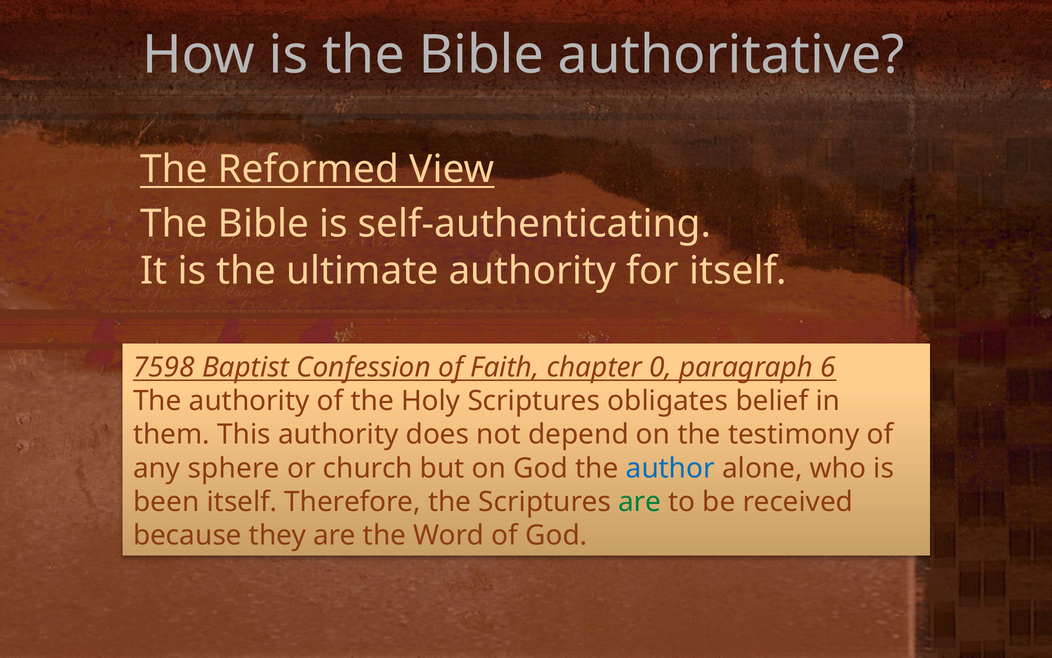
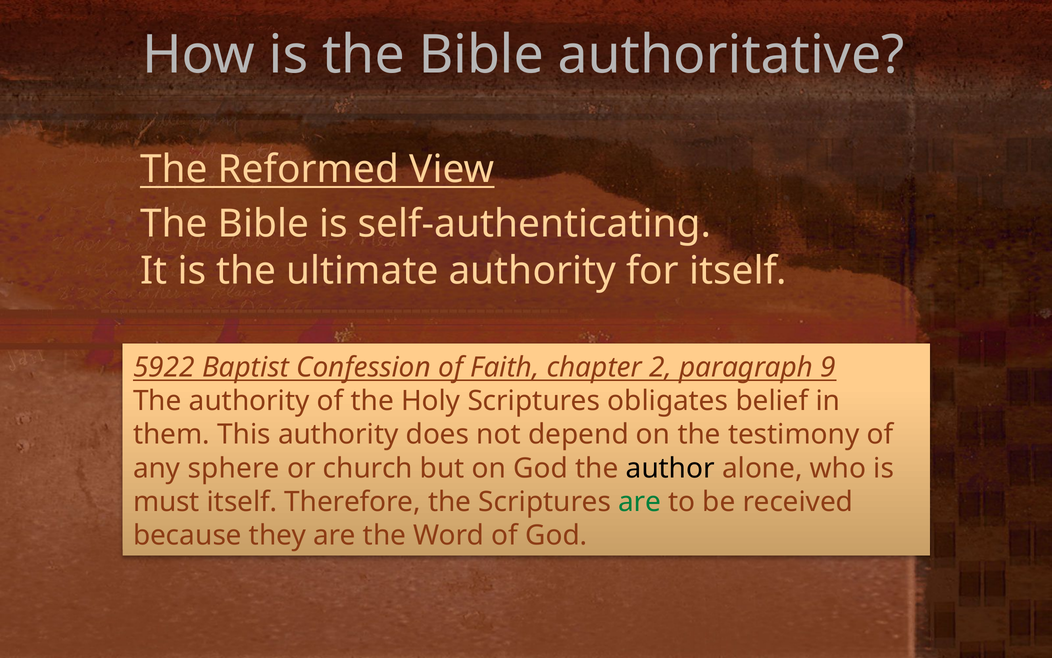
7598: 7598 -> 5922 (164, 367)
0: 0 -> 2 (661, 367)
6: 6 -> 9 (828, 367)
author colour: blue -> black (670, 468)
been: been -> must (166, 502)
